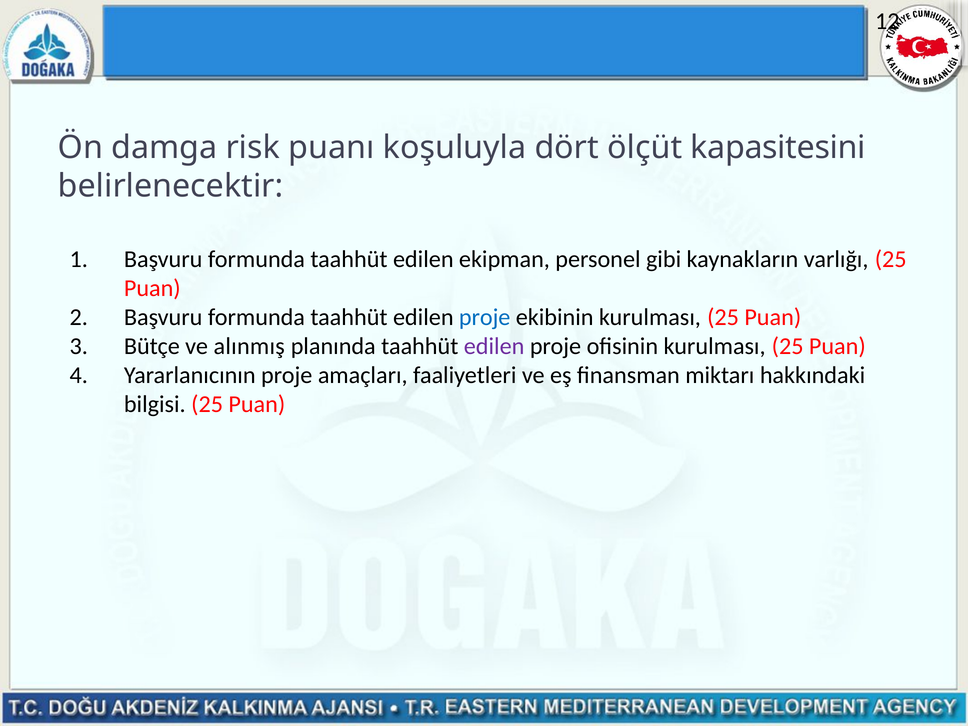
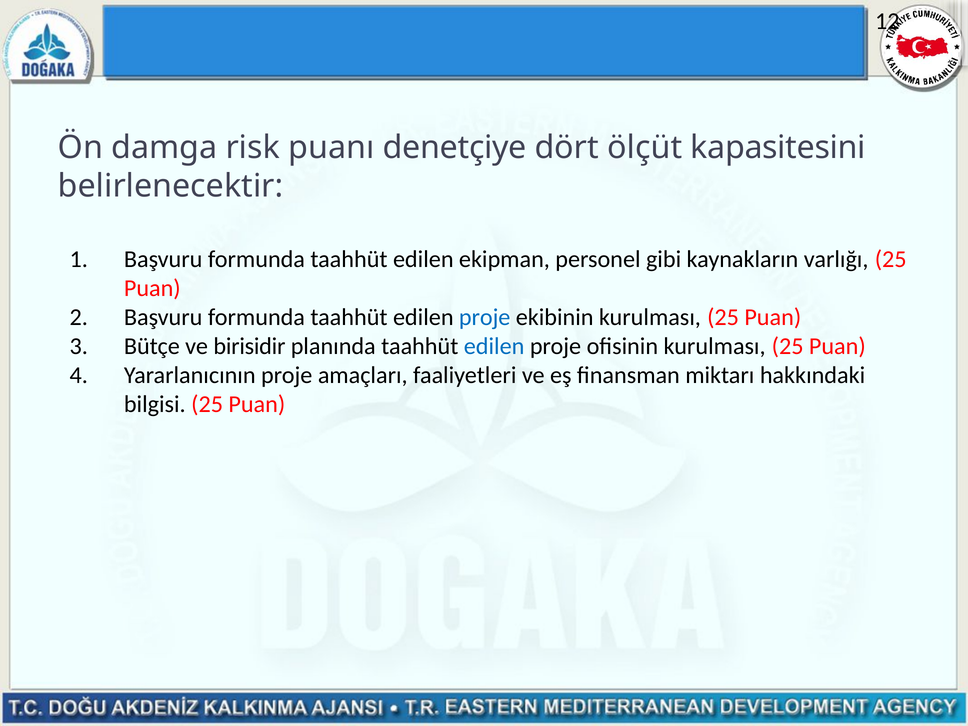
koşuluyla: koşuluyla -> denetçiye (455, 147)
alınmış: alınmış -> birisidir (249, 346)
edilen colour: purple -> blue (494, 346)
